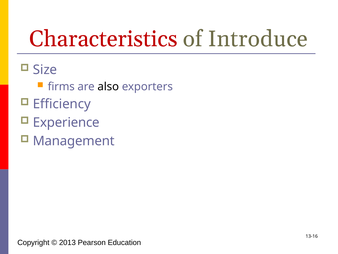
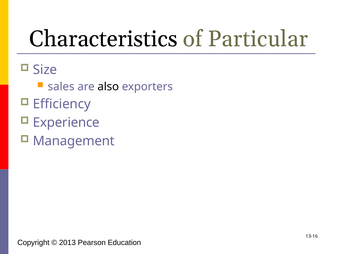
Characteristics colour: red -> black (103, 39)
Introduce: Introduce -> Particular (258, 39)
firms: firms -> sales (61, 86)
